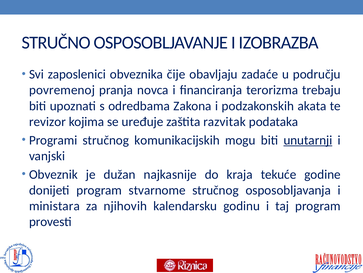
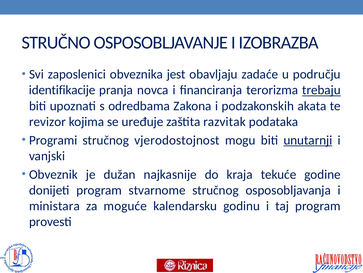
čije: čije -> jest (176, 74)
povremenoj: povremenoj -> identifikacije (62, 90)
trebaju underline: none -> present (321, 90)
komunikacijskih: komunikacijskih -> vjerodostojnost (177, 140)
njihovih: njihovih -> moguće (125, 205)
